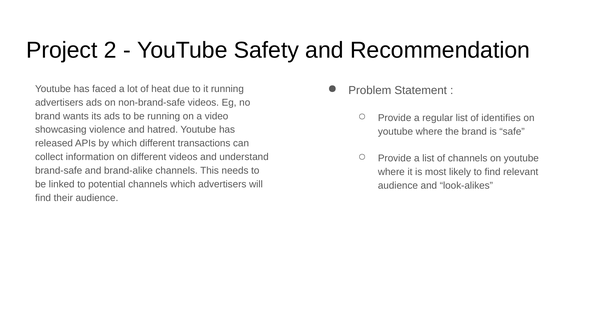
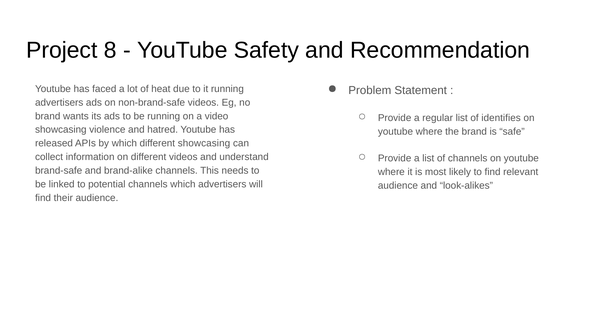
2: 2 -> 8 (110, 50)
different transactions: transactions -> showcasing (204, 143)
